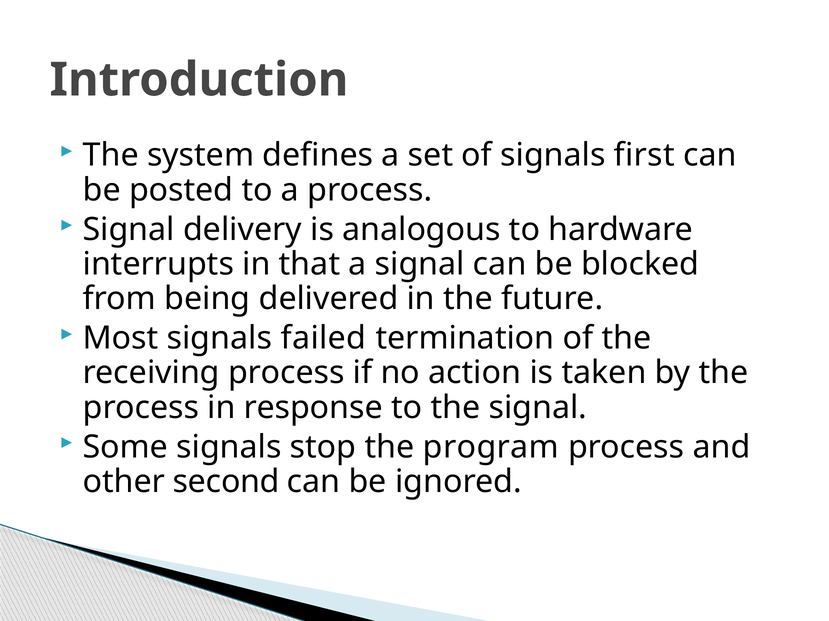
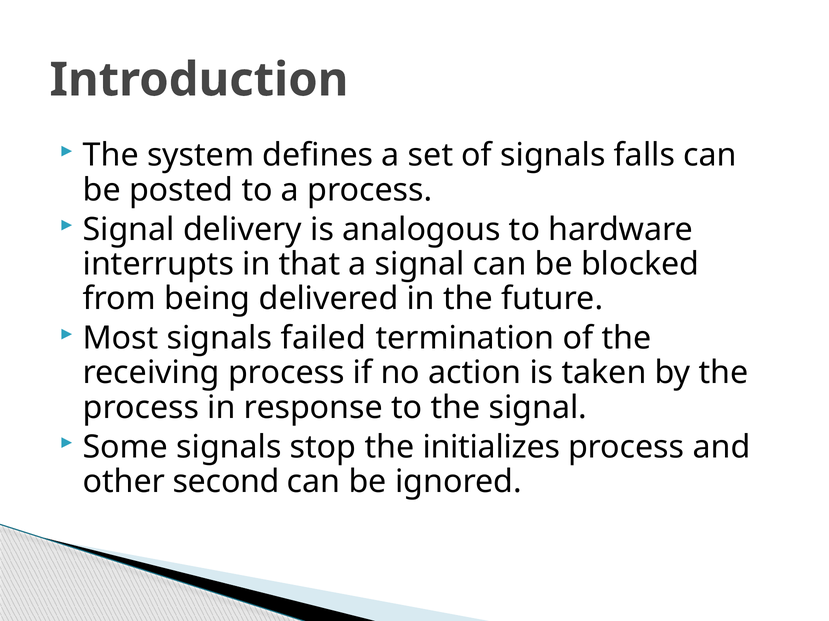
first: first -> falls (644, 156)
program: program -> initializes (491, 447)
